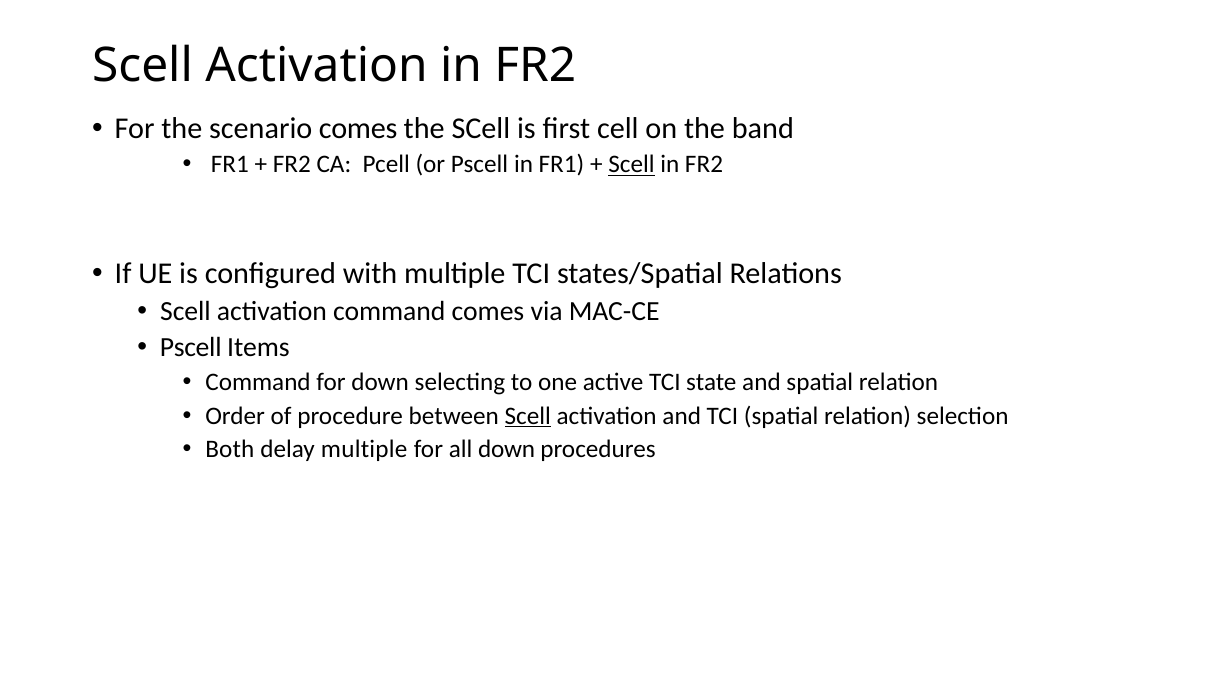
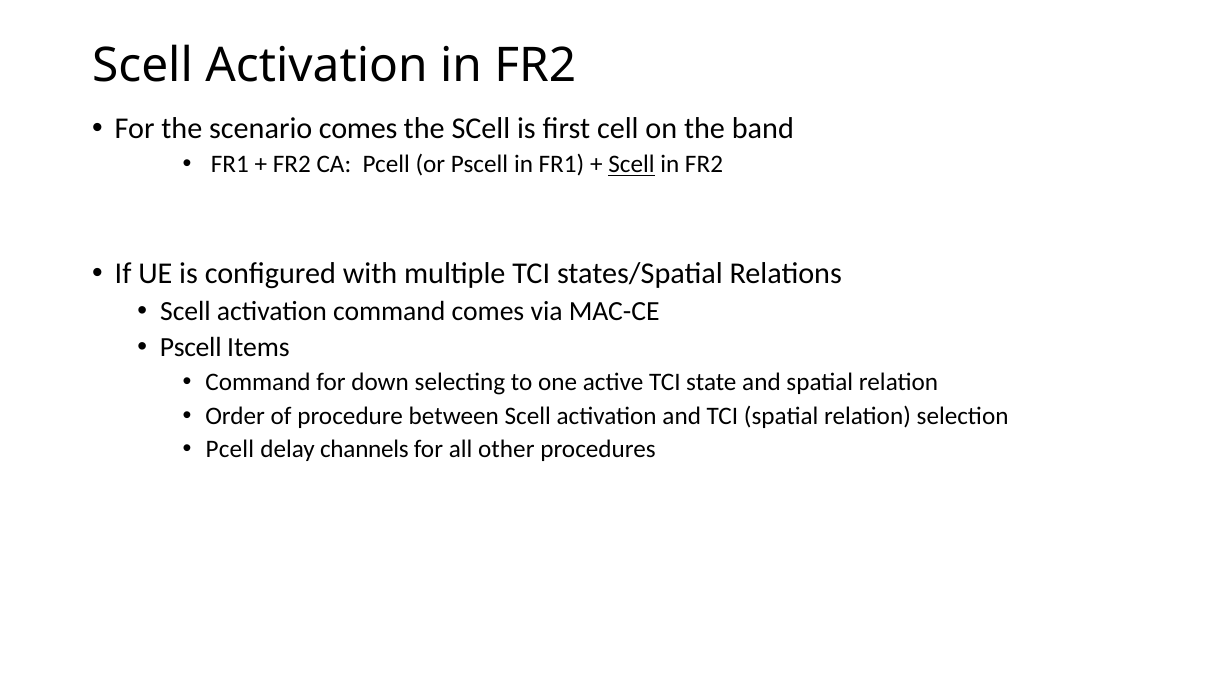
Scell underline: present -> none (528, 416)
Both: Both -> Pcell (230, 450)
delay multiple: multiple -> channels (364, 450)
all down: down -> other (506, 450)
